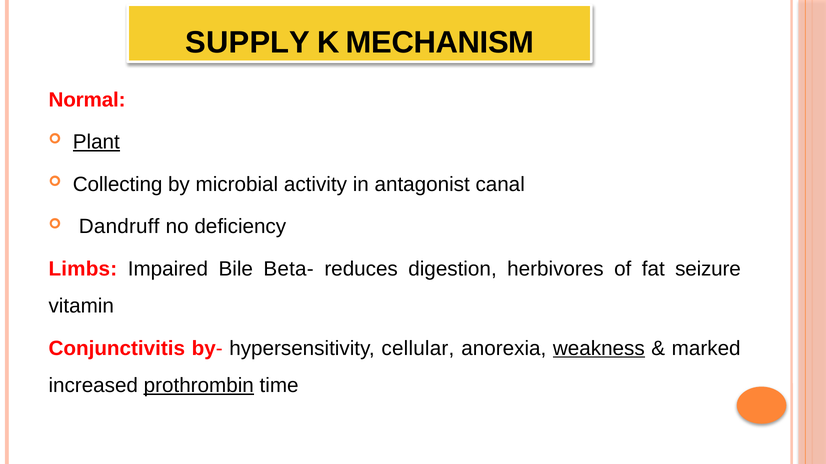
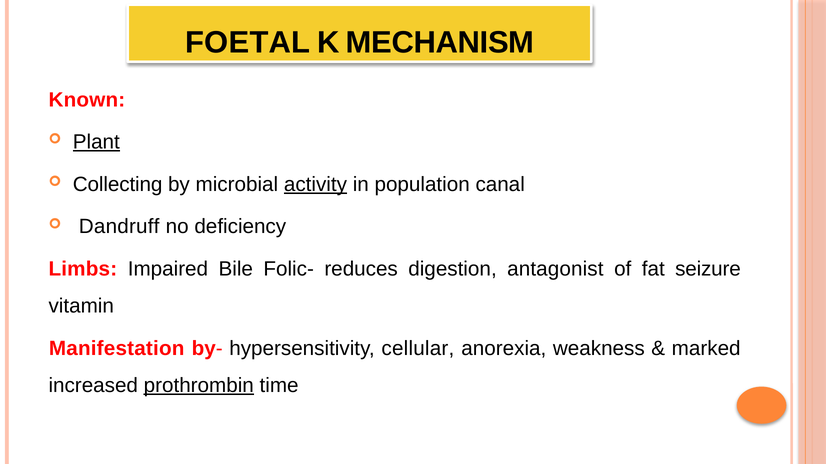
SUPPLY: SUPPLY -> FOETAL (248, 42)
Normal: Normal -> Known (87, 100)
activity underline: none -> present (315, 185)
antagonist: antagonist -> population (422, 185)
Beta-: Beta- -> Folic- (289, 269)
herbivores: herbivores -> antagonist (555, 269)
Conjunctivitis: Conjunctivitis -> Manifestation (117, 349)
weakness underline: present -> none (599, 349)
